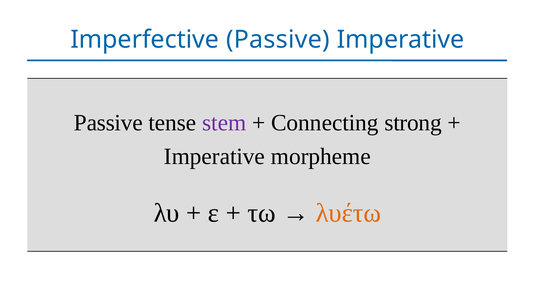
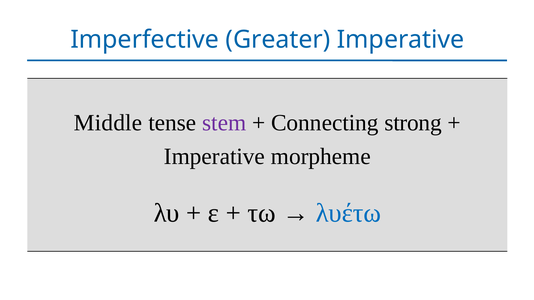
Imperfective Passive: Passive -> Greater (278, 40)
Passive: Passive -> Middle (108, 123)
λυέτω colour: orange -> blue (348, 213)
